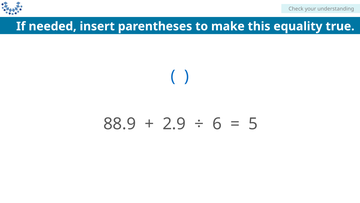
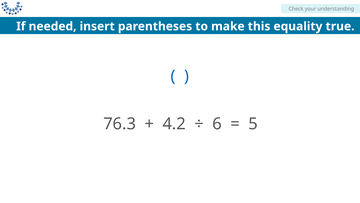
88.9: 88.9 -> 76.3 (120, 124)
2.9: 2.9 -> 4.2 (174, 124)
